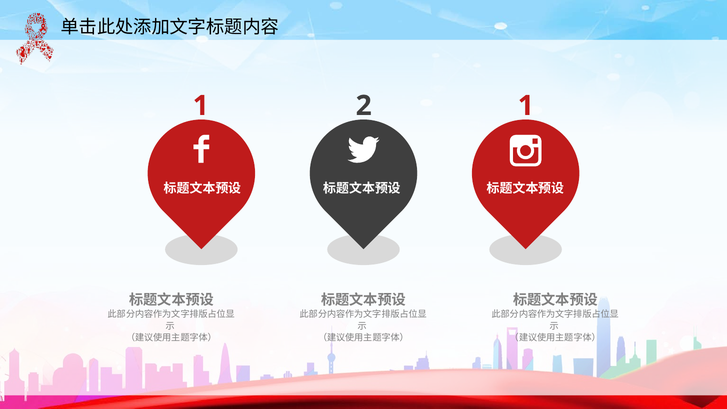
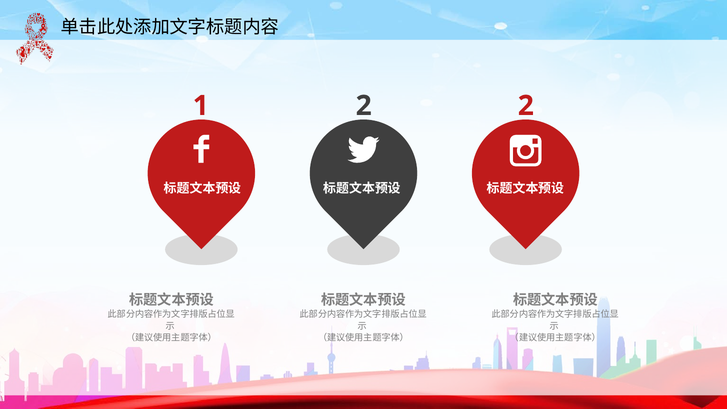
2 1: 1 -> 2 (526, 106)
